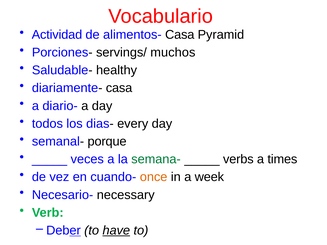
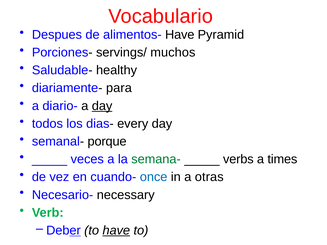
Actividad: Actividad -> Despues (57, 35)
alimentos- Casa: Casa -> Have (180, 35)
diariamente- casa: casa -> para (119, 88)
day underline: none -> present (102, 106)
once colour: orange -> blue (154, 177)
week: week -> otras (209, 177)
